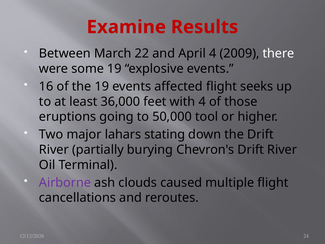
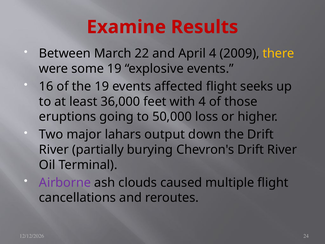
there colour: white -> yellow (279, 53)
tool: tool -> loss (207, 117)
stating: stating -> output (165, 134)
